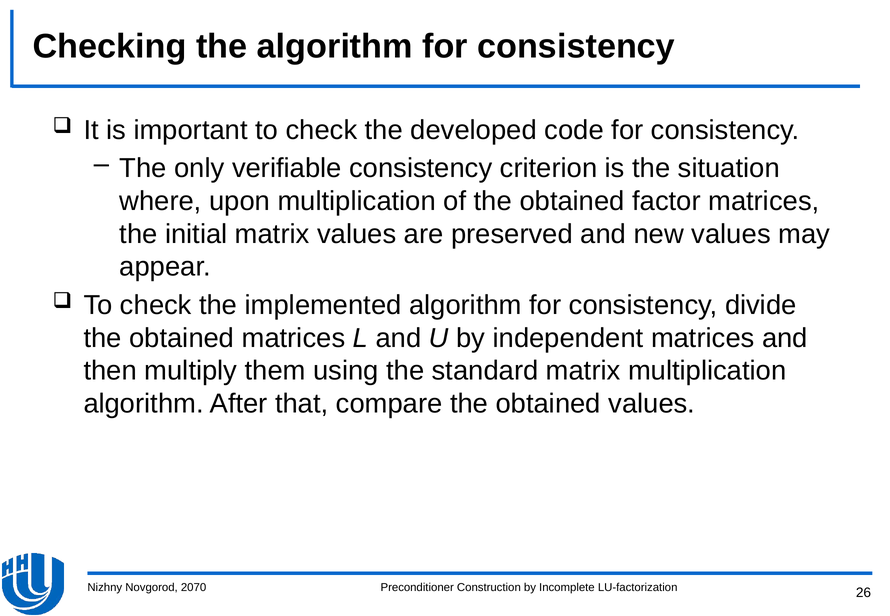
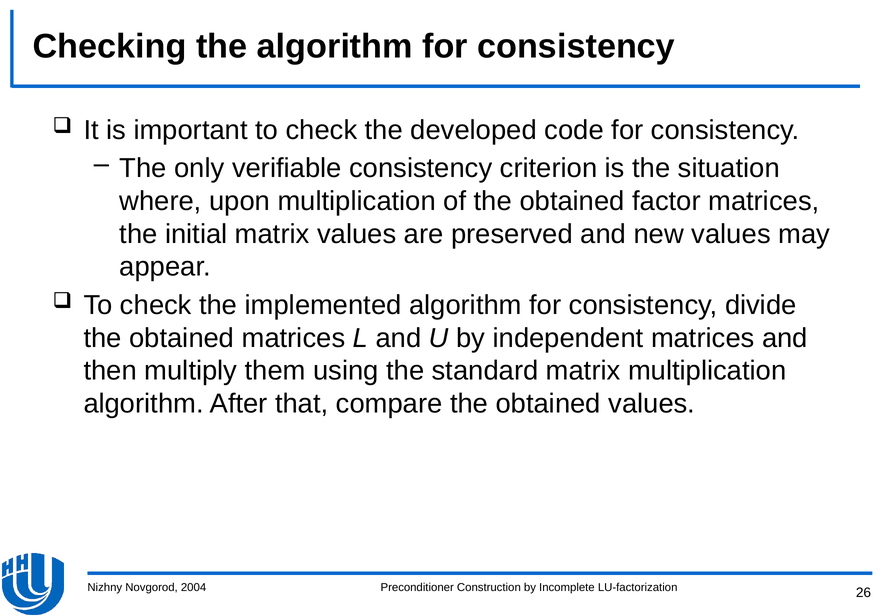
2070: 2070 -> 2004 (194, 588)
